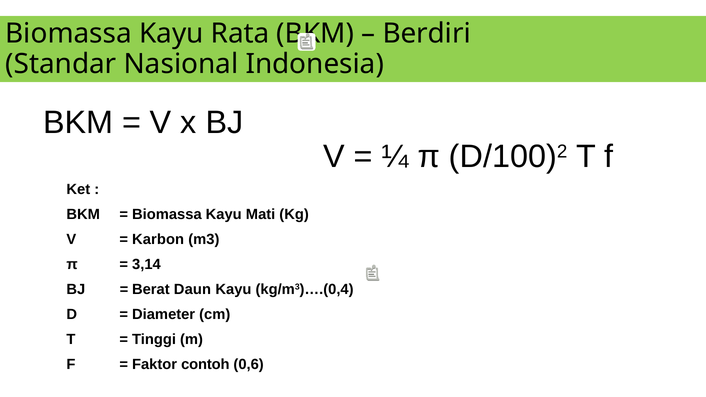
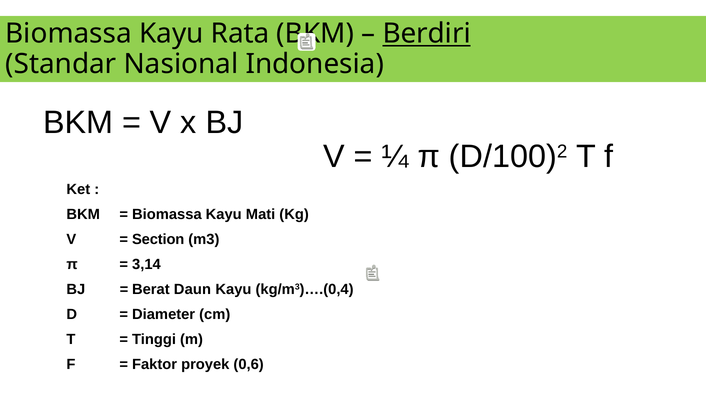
Berdiri underline: none -> present (427, 34)
Karbon: Karbon -> Section (158, 239)
contoh: contoh -> proyek (205, 364)
